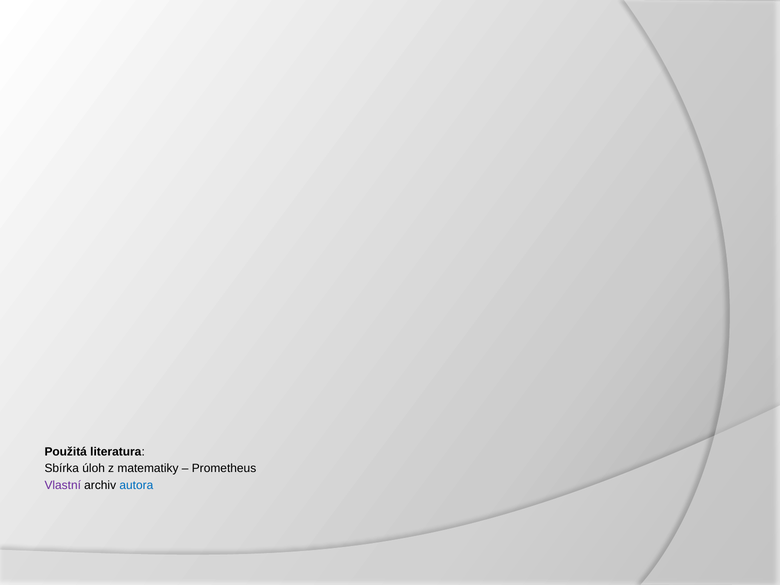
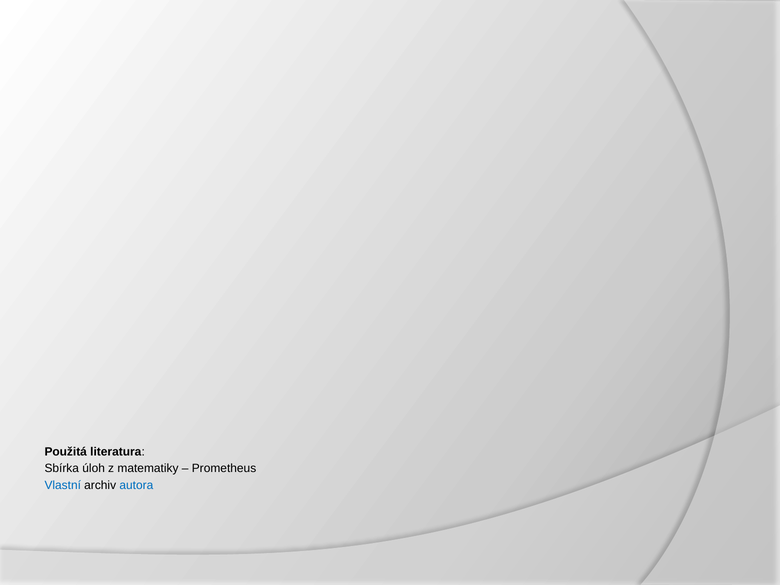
Vlastní colour: purple -> blue (63, 485)
